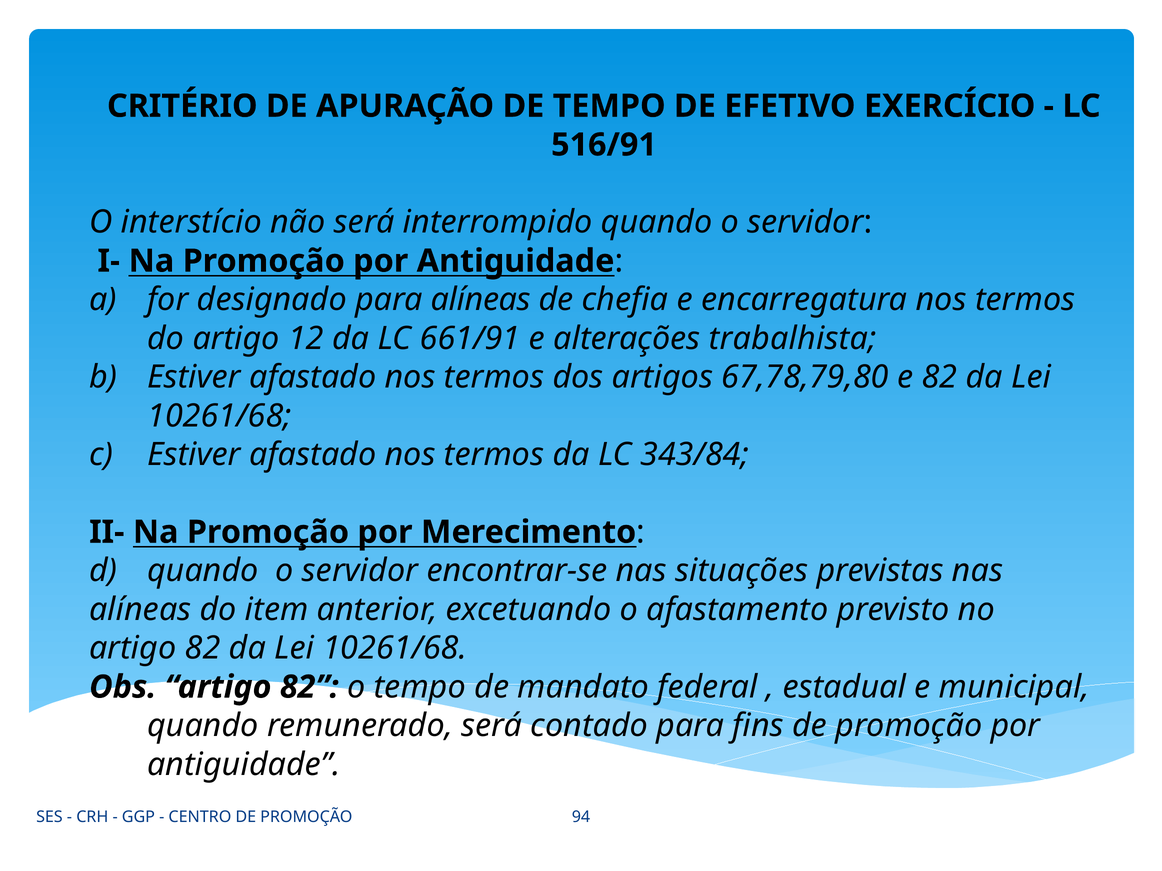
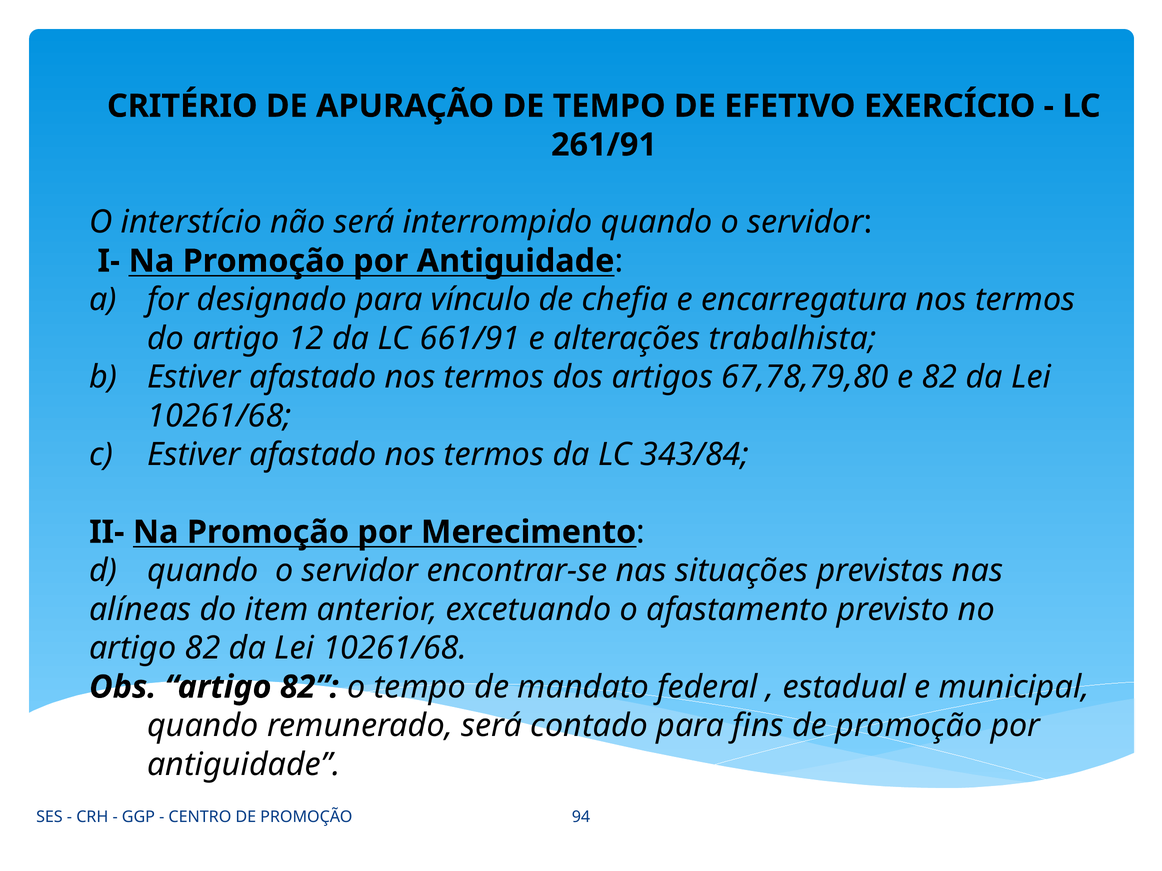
516/91: 516/91 -> 261/91 (604, 145)
para alíneas: alíneas -> vínculo (481, 300)
